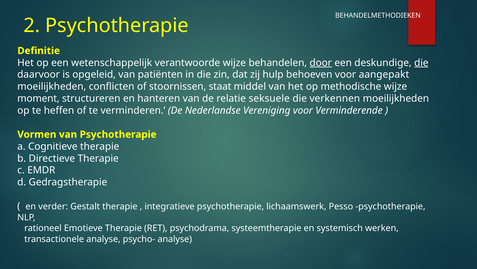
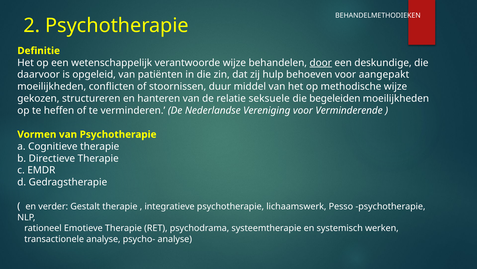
die underline: present -> none (421, 63)
staat: staat -> duur (220, 86)
moment: moment -> gekozen (38, 98)
verkennen: verkennen -> begeleiden (335, 98)
